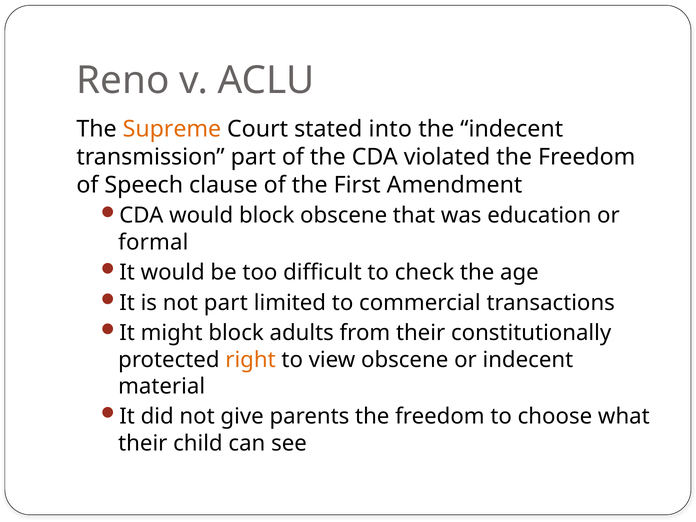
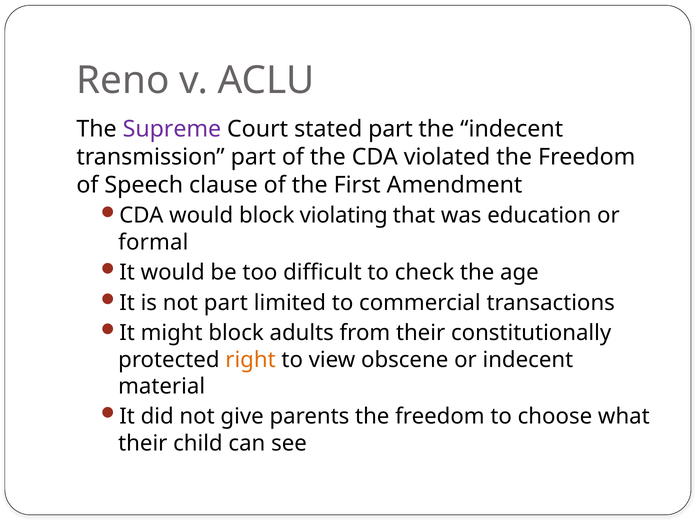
Supreme colour: orange -> purple (172, 129)
stated into: into -> part (391, 129)
block obscene: obscene -> violating (344, 216)
